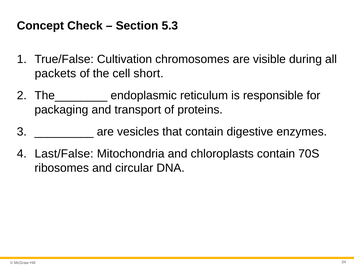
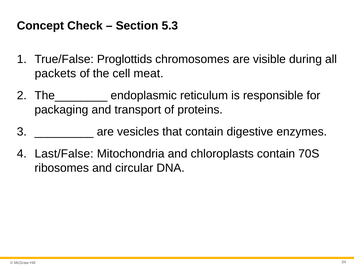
Cultivation: Cultivation -> Proglottids (125, 59)
short: short -> meat (149, 73)
